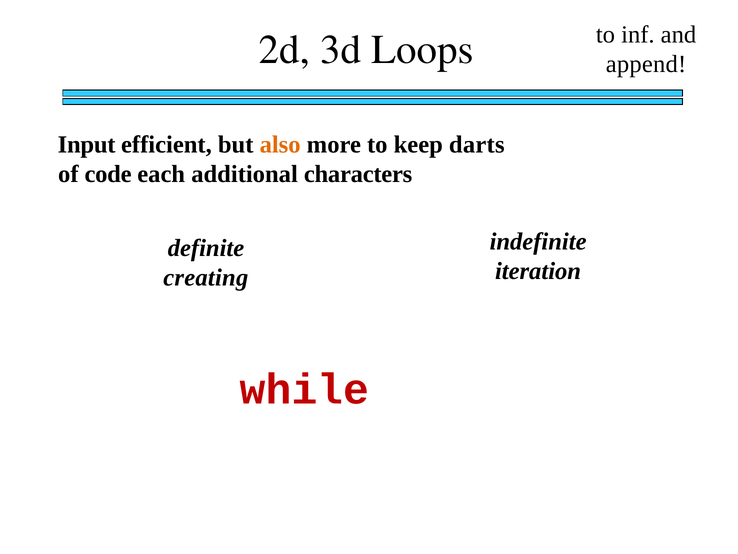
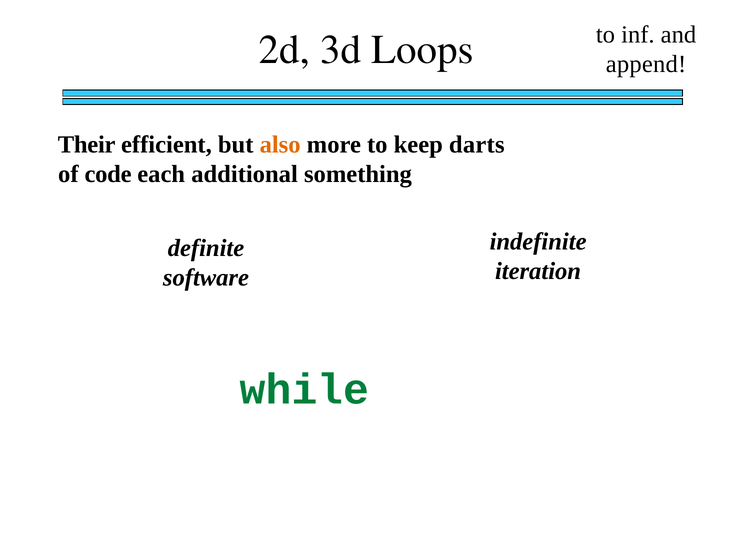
Input: Input -> Their (87, 145)
characters: characters -> something (358, 174)
creating: creating -> software (206, 277)
while colour: red -> green (304, 389)
